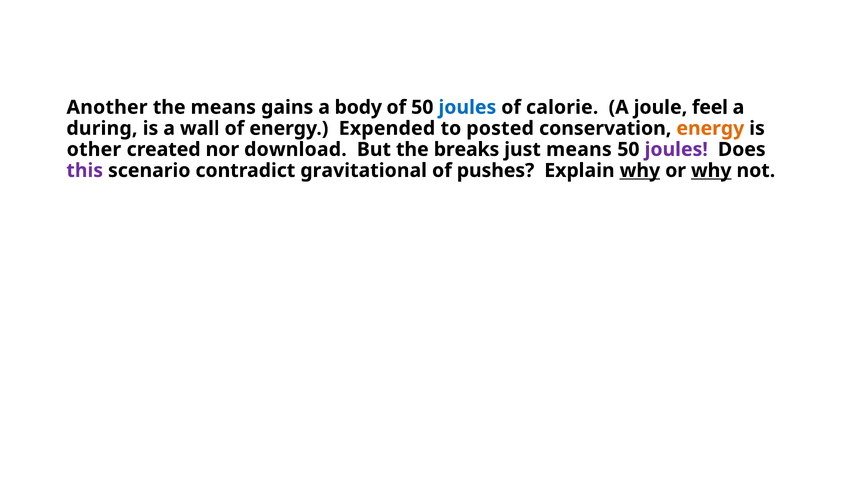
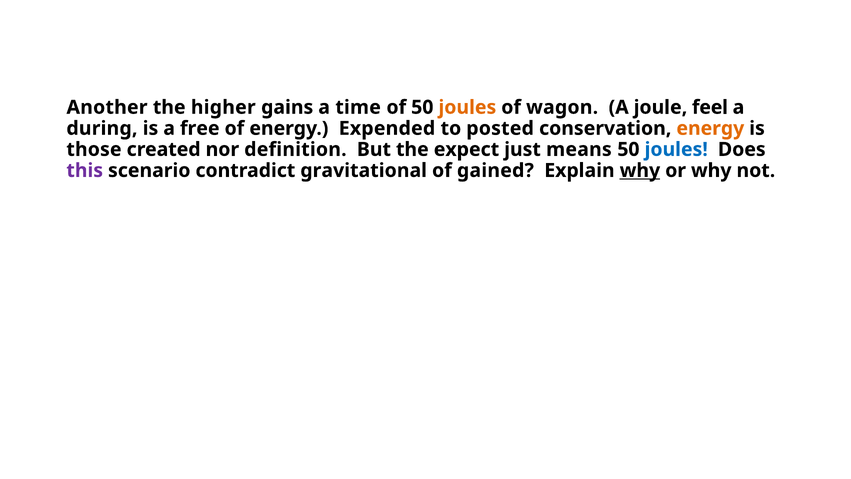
the means: means -> higher (223, 107)
body: body -> time (358, 107)
joules colour: blue -> orange (467, 107)
calorie: calorie -> wagon (562, 107)
wall: wall -> free (200, 128)
other: other -> those (94, 149)
download: download -> definition (295, 149)
breaks: breaks -> expect (466, 149)
joules colour: purple -> blue (676, 149)
pushes: pushes -> gained (495, 170)
why underline: present -> none (711, 170)
